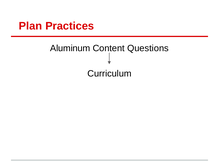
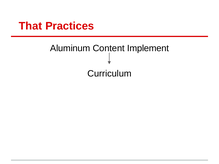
Plan: Plan -> That (30, 26)
Questions: Questions -> Implement (148, 48)
